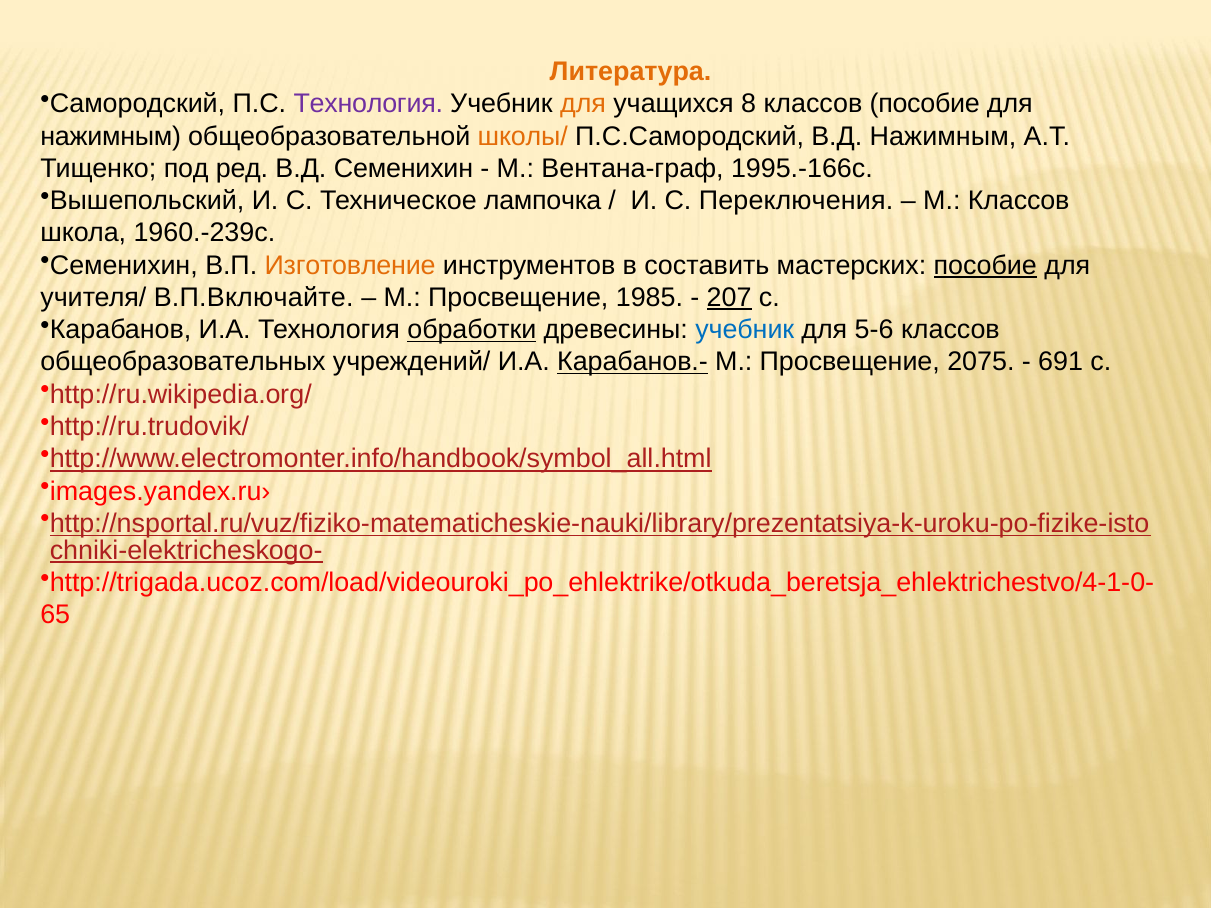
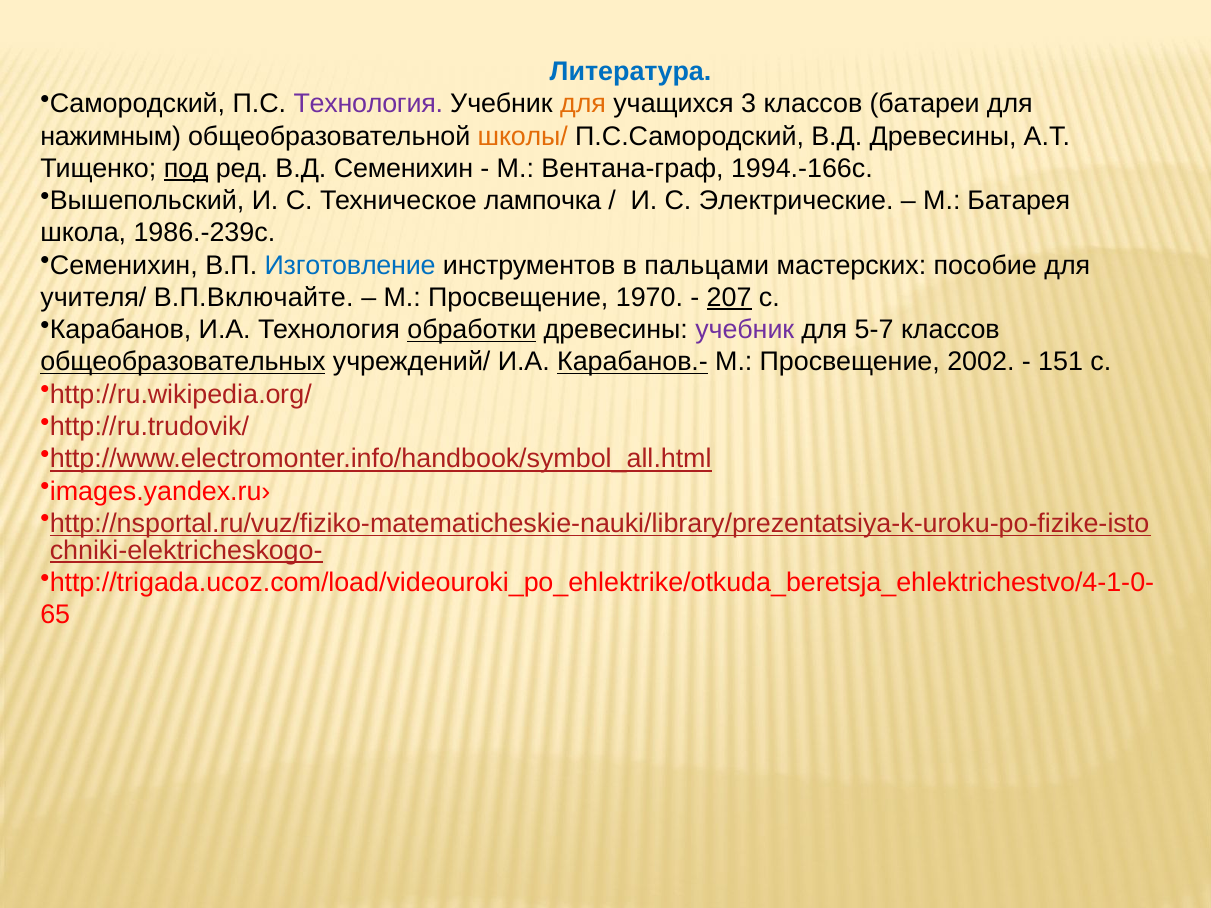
Литература colour: orange -> blue (631, 72)
8: 8 -> 3 (749, 104)
классов пособие: пособие -> батареи (925, 104)
В.Д Нажимным: Нажимным -> Древесины (943, 136)
под underline: none -> present (186, 169)
1995.-166с: 1995.-166с -> 1994.-166с (802, 169)
Переключения: Переключения -> Электрические (796, 201)
М Классов: Классов -> Батарея (1019, 201)
1960.-239с: 1960.-239с -> 1986.-239с (204, 233)
Изготовление colour: orange -> blue (350, 265)
составить: составить -> пальцами (707, 265)
пособие underline: present -> none (985, 265)
1985: 1985 -> 1970 (649, 298)
учебник colour: blue -> purple (745, 330)
5-6: 5-6 -> 5-7 (874, 330)
общеобразовательных underline: none -> present (183, 362)
2075: 2075 -> 2002 (981, 362)
691: 691 -> 151 (1061, 362)
